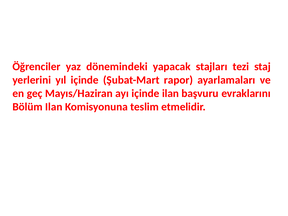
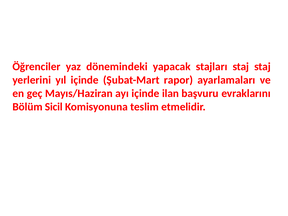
stajları tezi: tezi -> staj (241, 67)
Bölüm Ilan: Ilan -> Sicil (54, 107)
